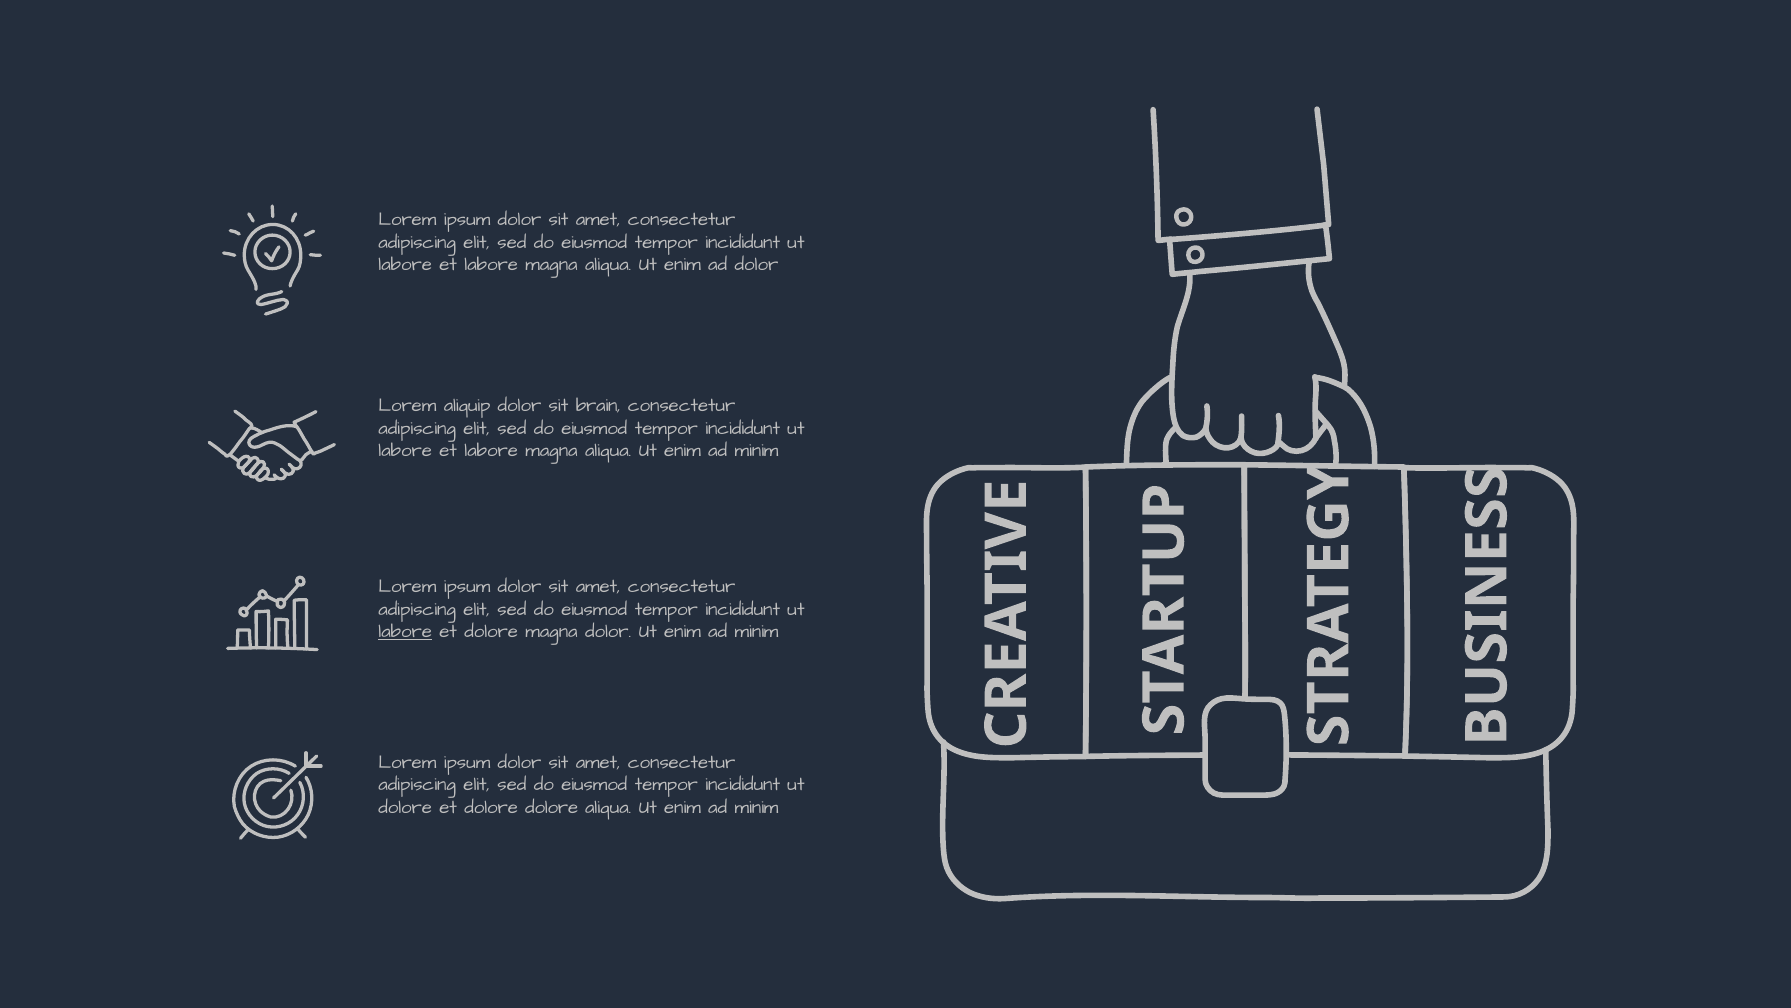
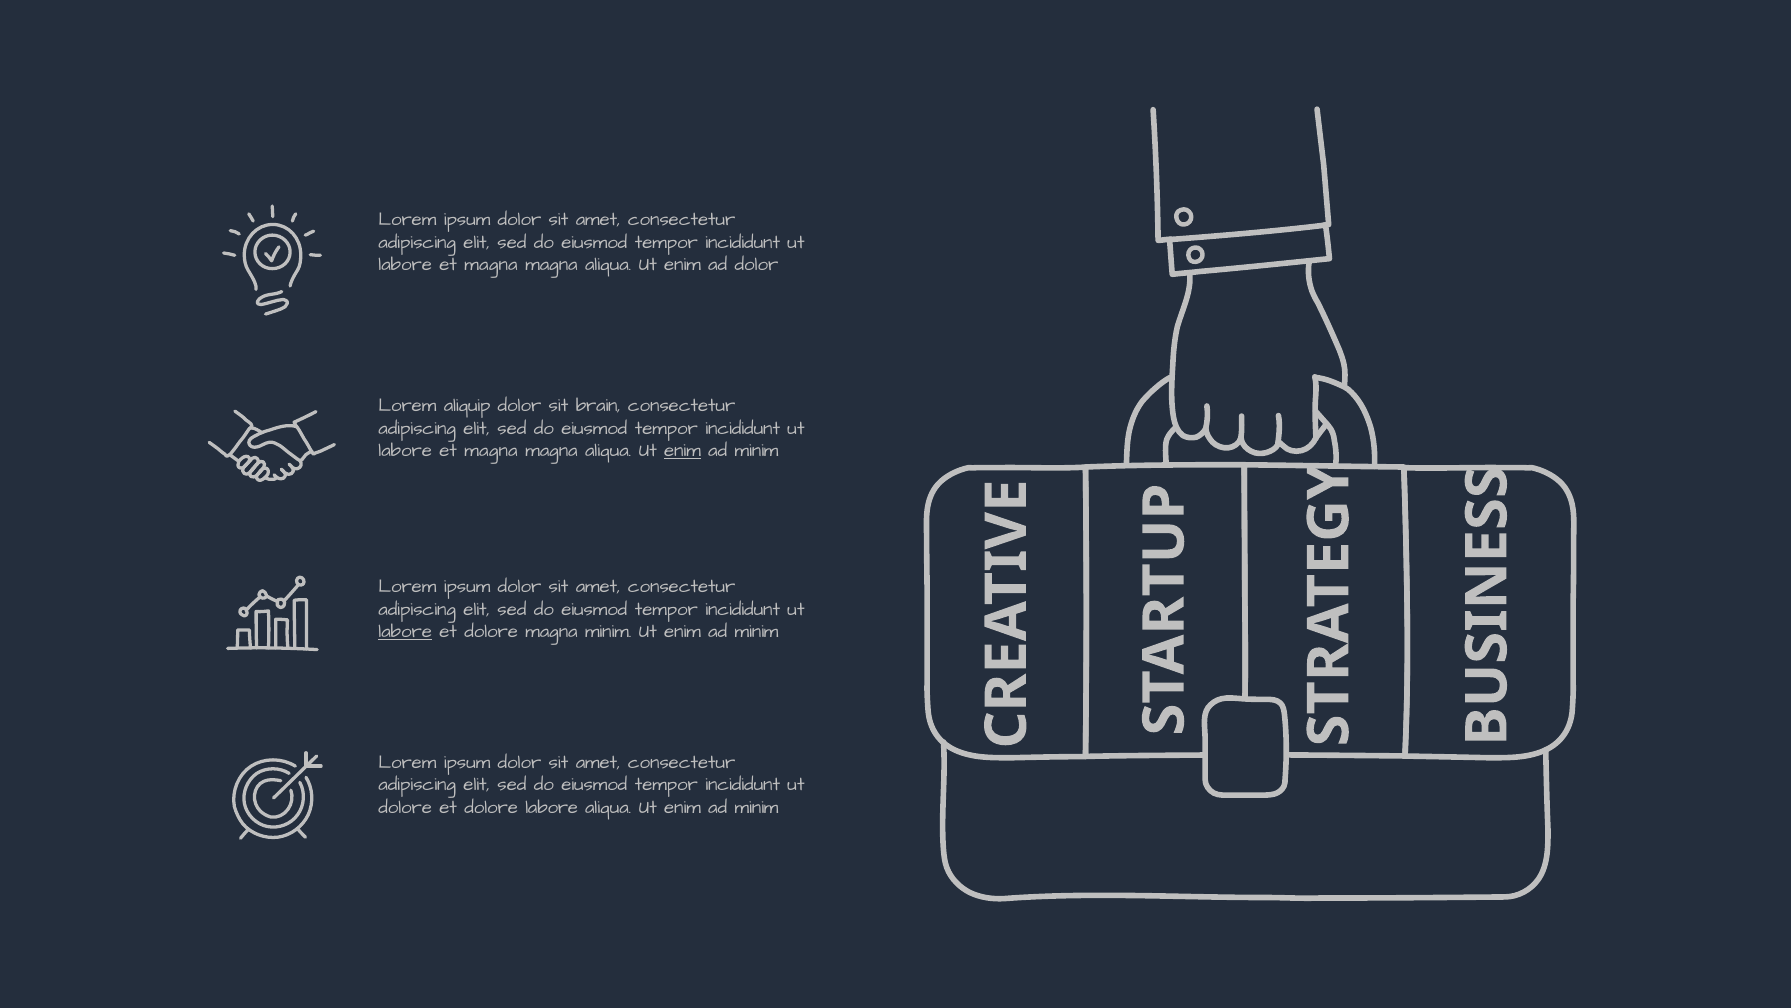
labore: labore -> magna (491, 264)
labore: labore -> magna (491, 450)
enim underline: none -> present (682, 450)
magna dolor: dolor -> minim (608, 631)
dolore dolore: dolore -> labore (552, 807)
